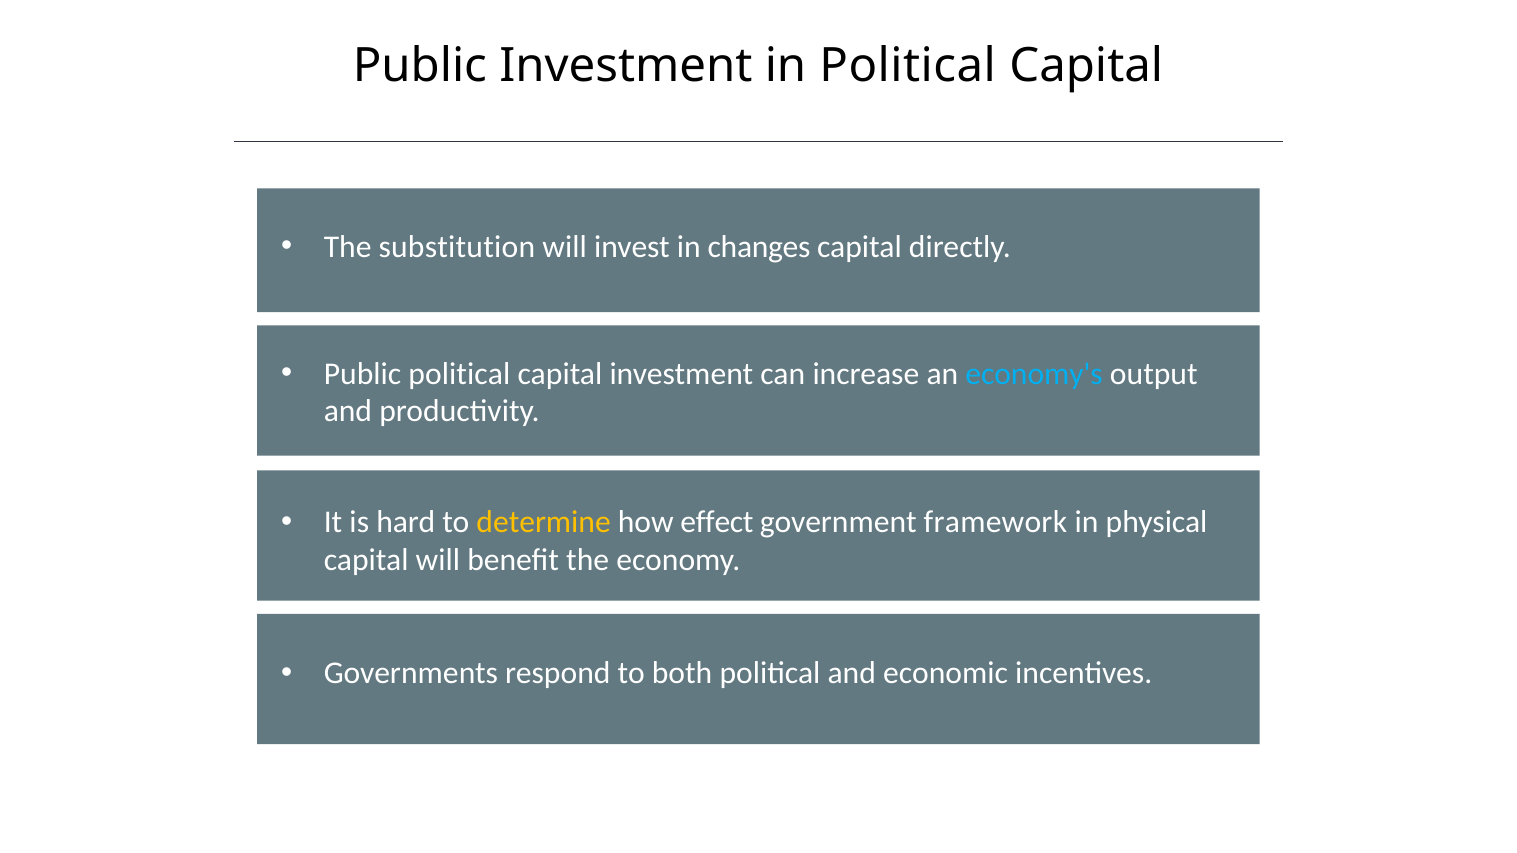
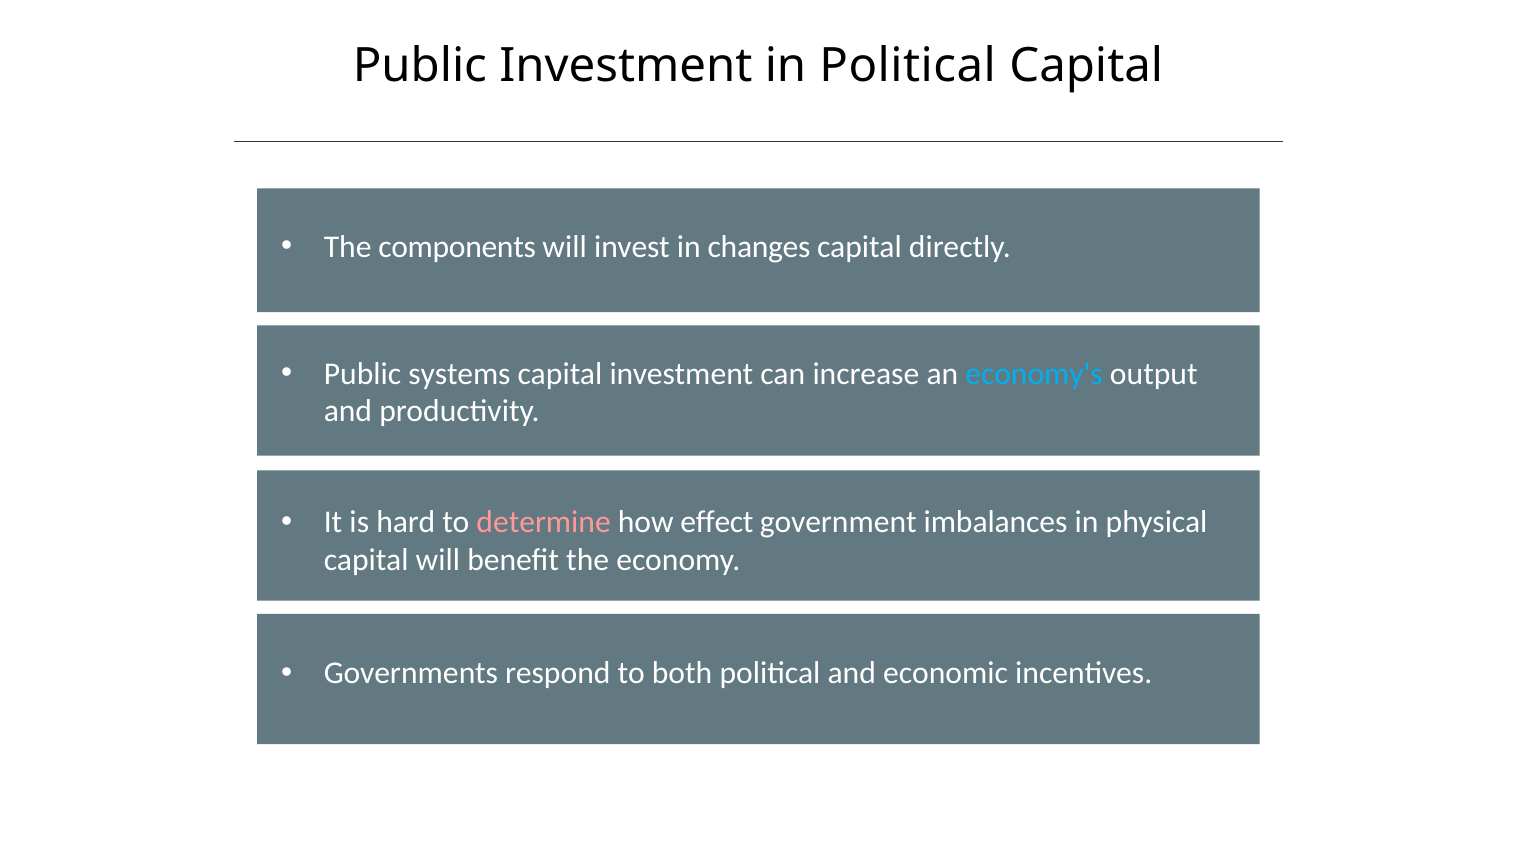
The substitution: substitution -> components (457, 247)
Public political: political -> systems (459, 374)
determine colour: yellow -> pink (544, 523)
framework: framework -> imbalances (996, 523)
